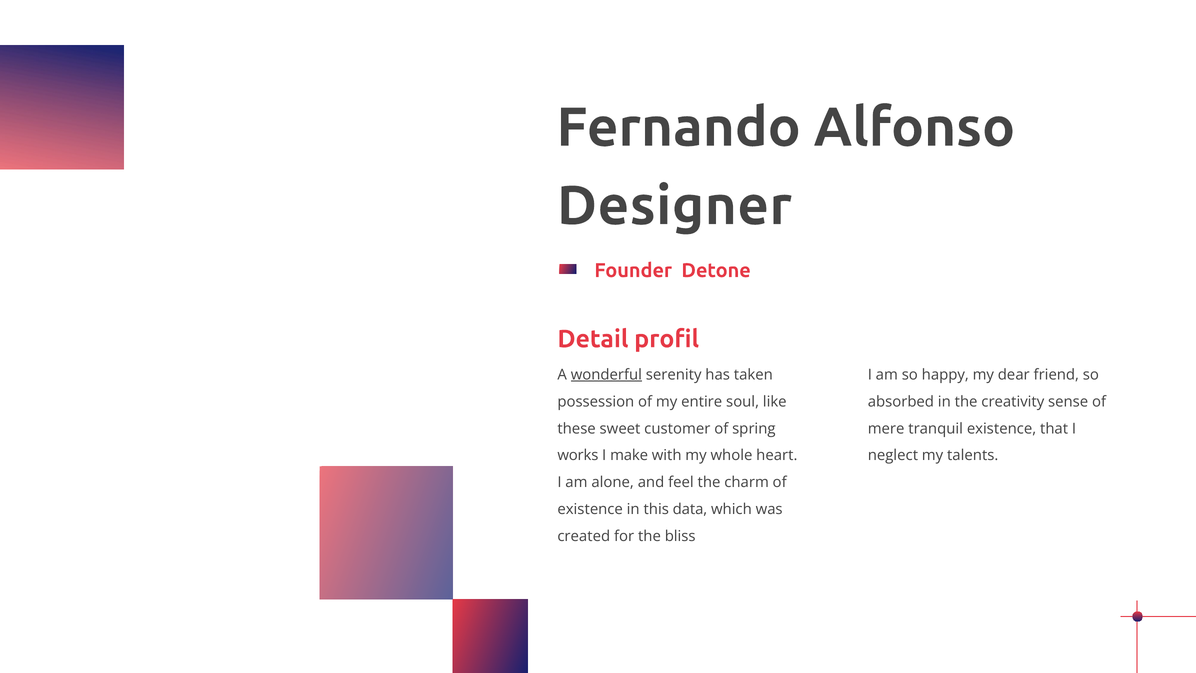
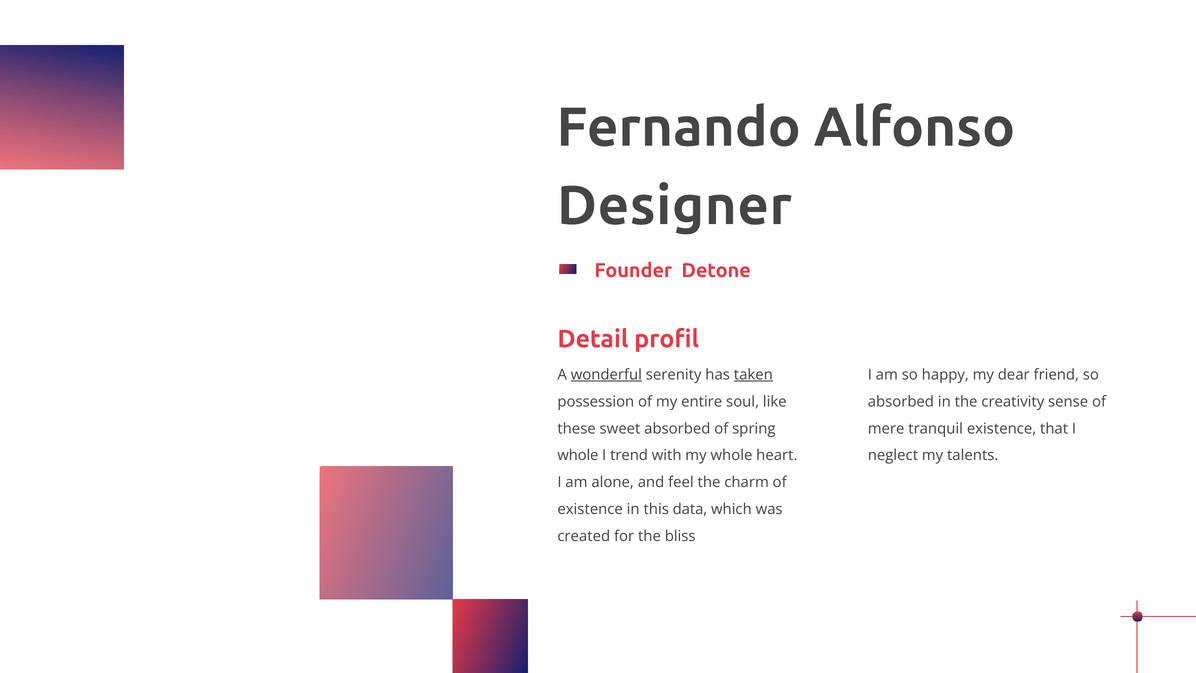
taken underline: none -> present (753, 375)
sweet customer: customer -> absorbed (677, 428)
works: works -> whole (578, 455)
make: make -> trend (629, 455)
